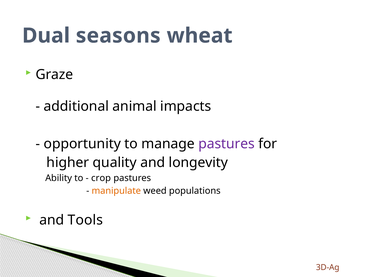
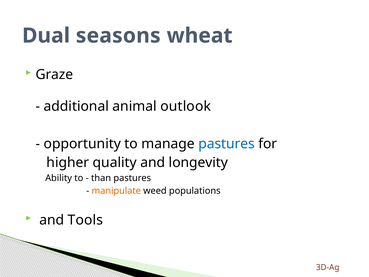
impacts: impacts -> outlook (186, 106)
pastures colour: purple -> blue (227, 144)
crop: crop -> than (101, 178)
